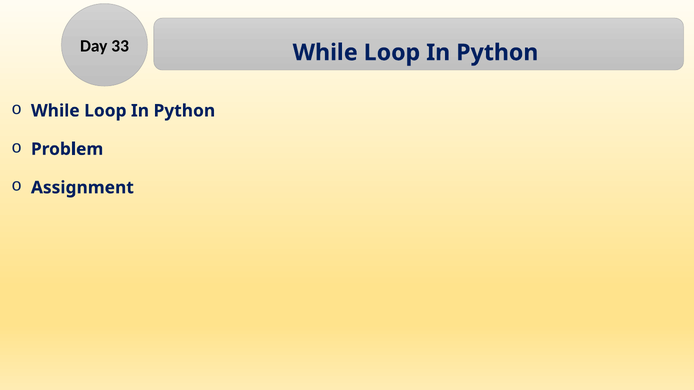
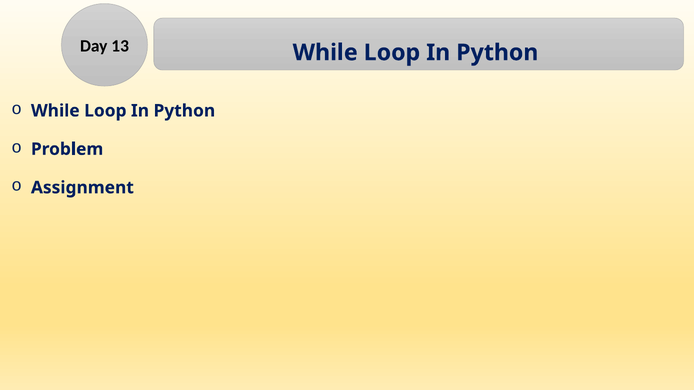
33: 33 -> 13 (120, 46)
